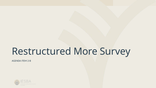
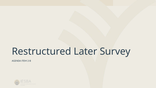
More: More -> Later (85, 51)
